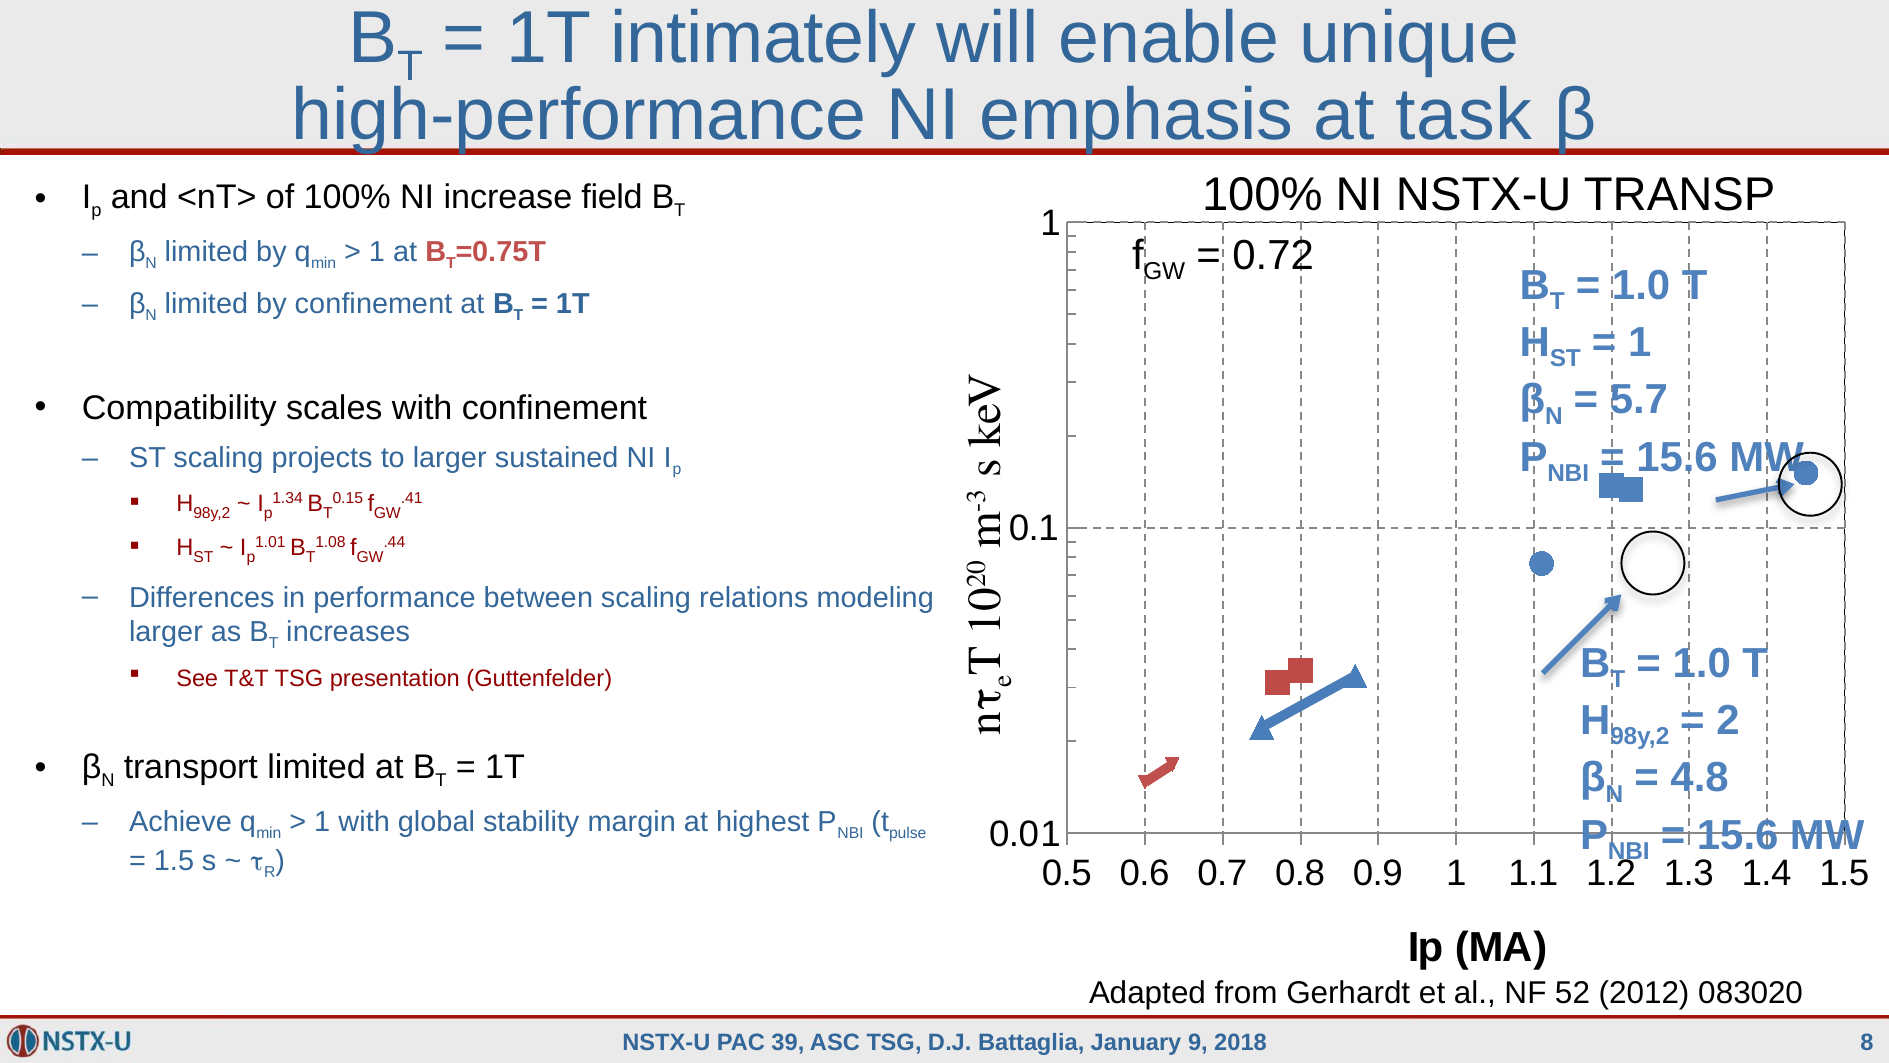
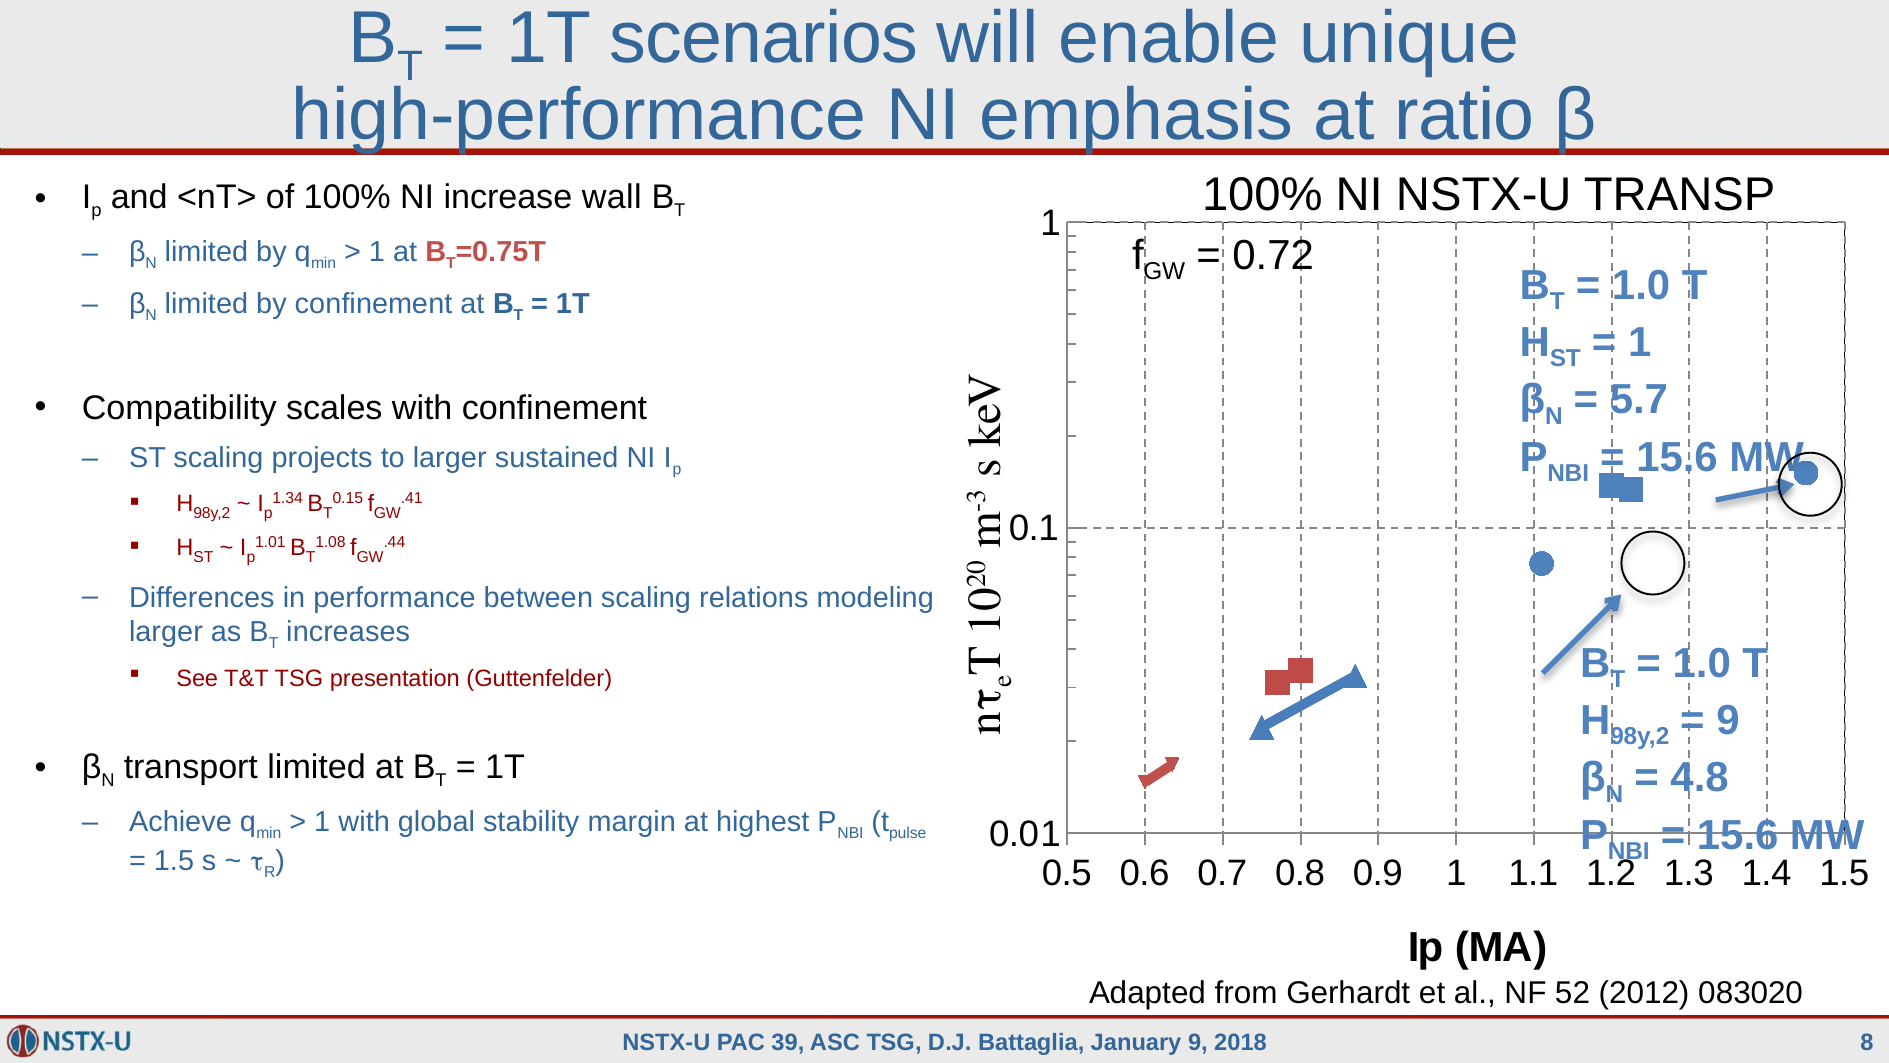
intimately: intimately -> scenarios (764, 38)
task: task -> ratio (1465, 115)
field: field -> wall (612, 198)
2: 2 -> 9 (1728, 720)
